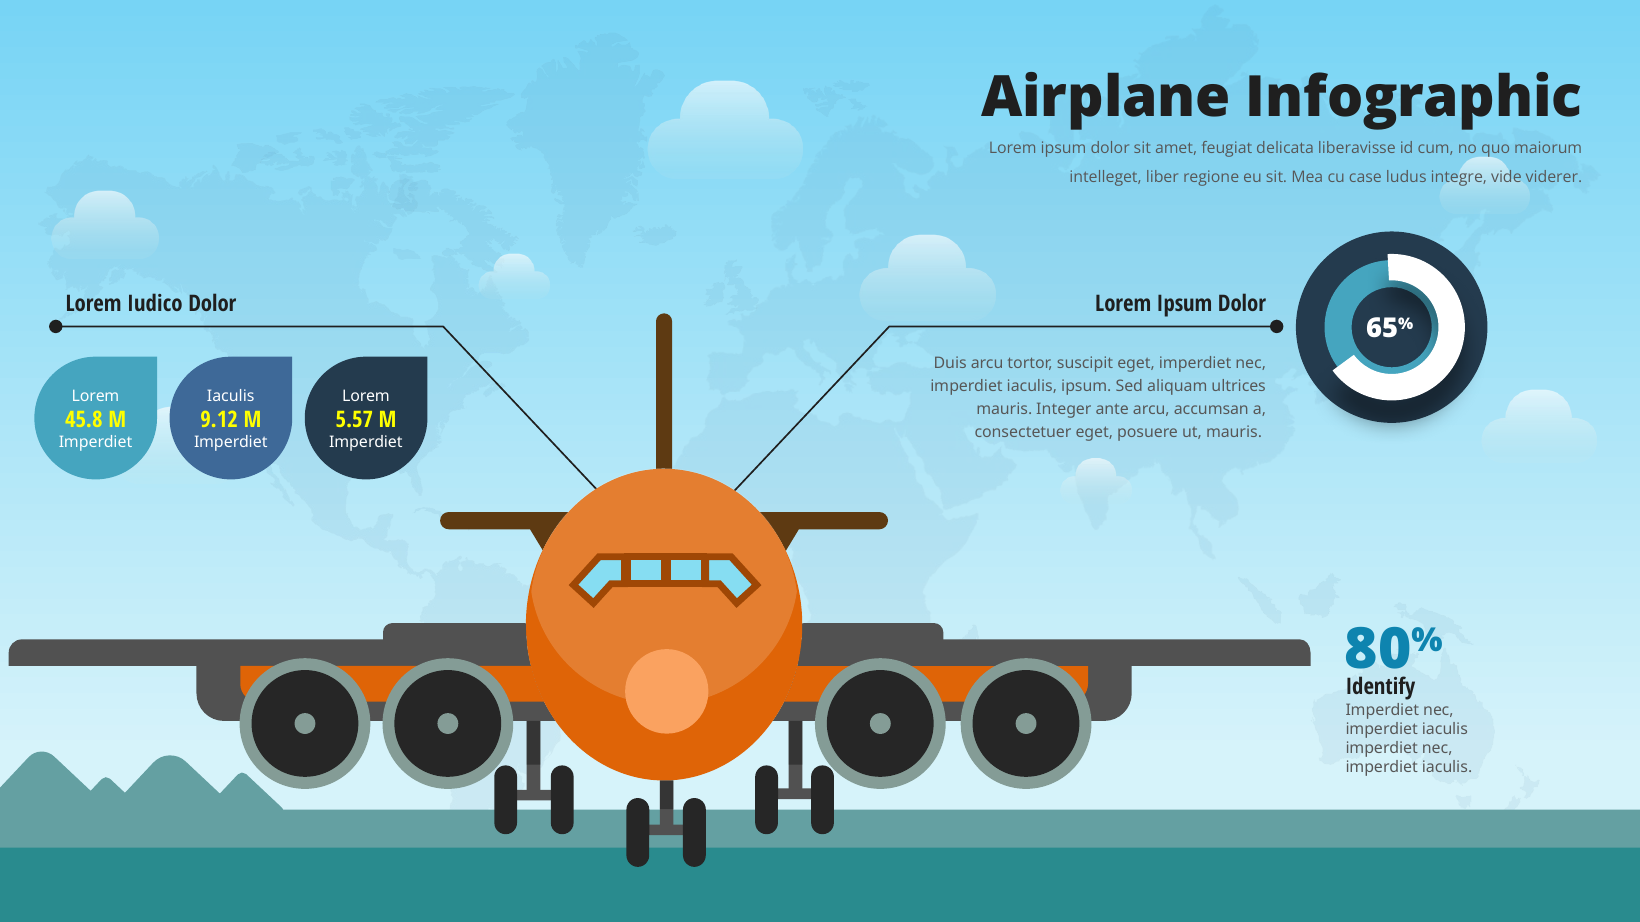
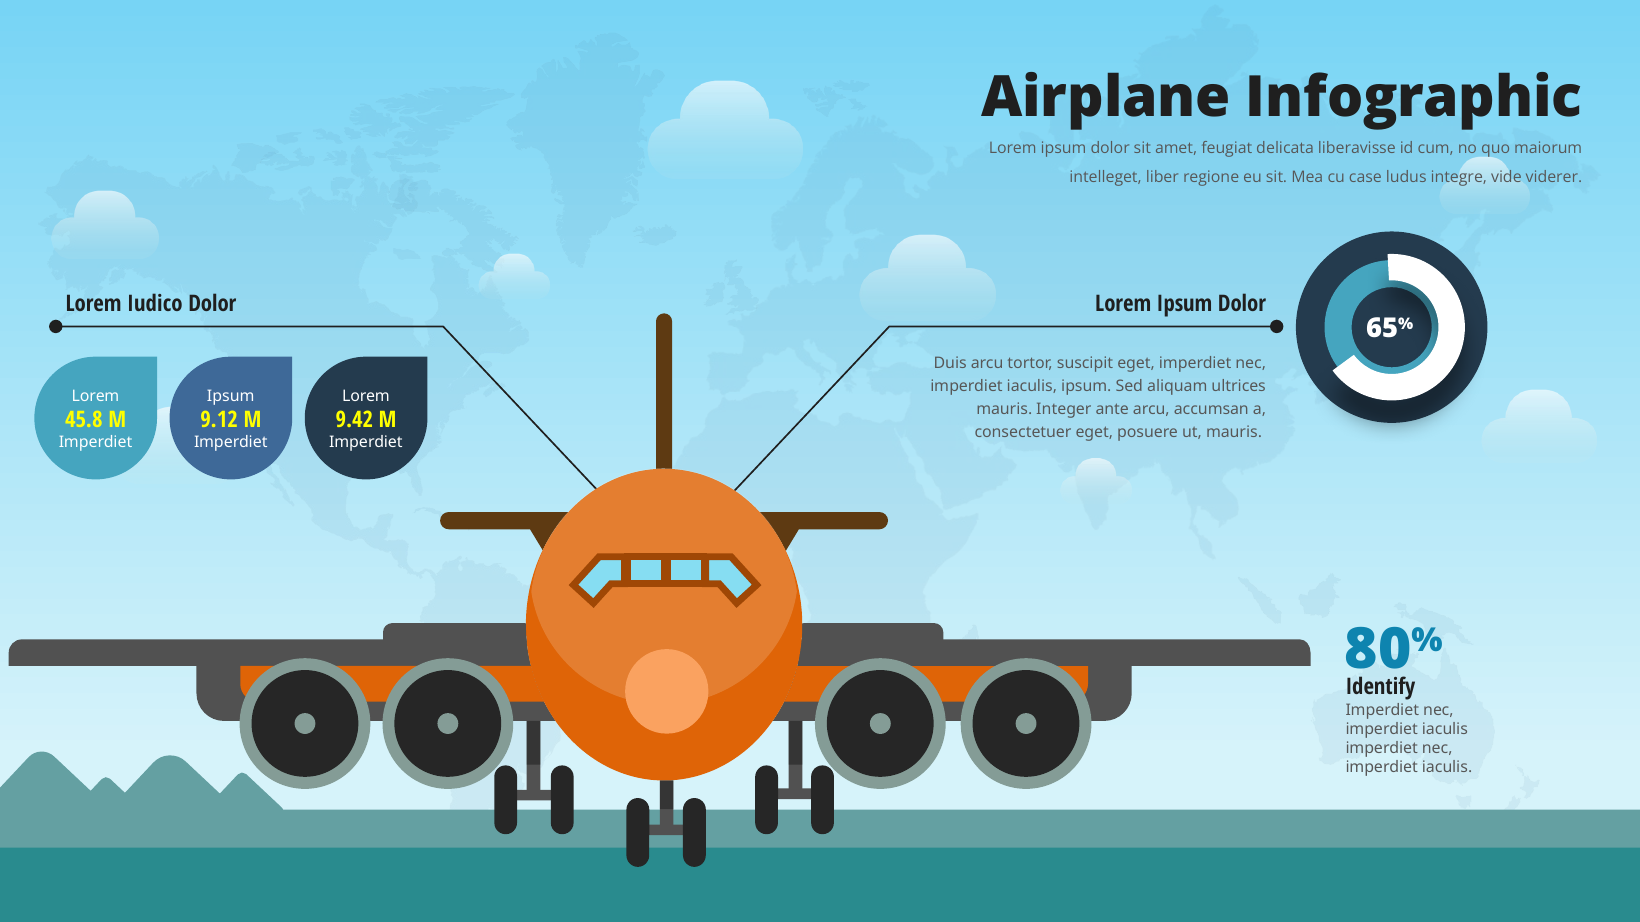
Iaculis: Iaculis -> Ipsum (231, 396)
5.57: 5.57 -> 9.42 (354, 420)
